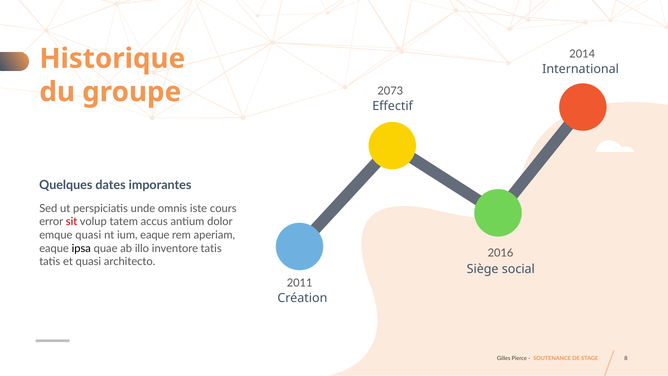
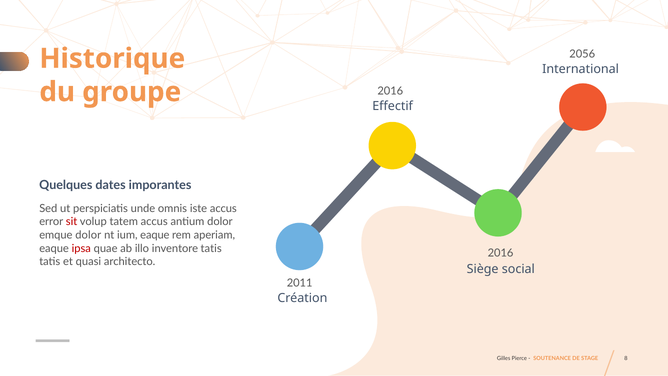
2014: 2014 -> 2056 (582, 54)
2073: 2073 -> 2016 (390, 91)
iste cours: cours -> accus (223, 208)
emque quasi: quasi -> dolor (88, 235)
ipsa colour: black -> red (81, 248)
